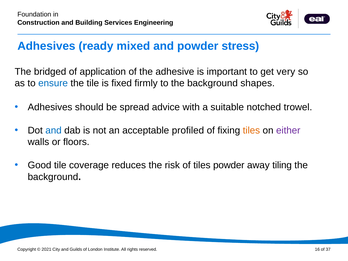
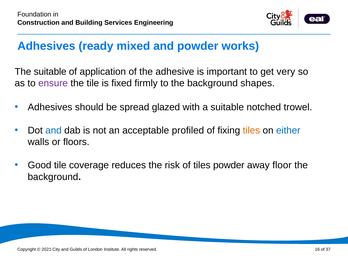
stress: stress -> works (240, 46)
The bridged: bridged -> suitable (50, 72)
ensure colour: blue -> purple (53, 83)
advice: advice -> glazed (166, 107)
either colour: purple -> blue (288, 130)
tiling: tiling -> floor (282, 165)
